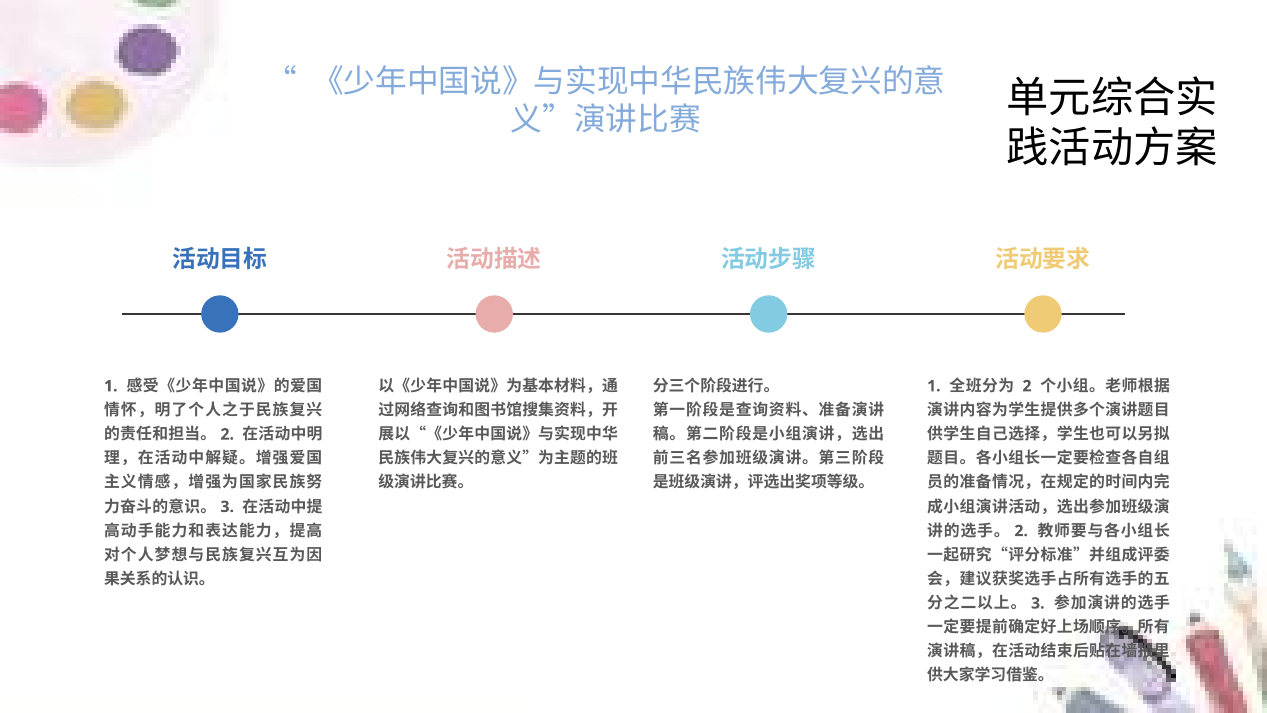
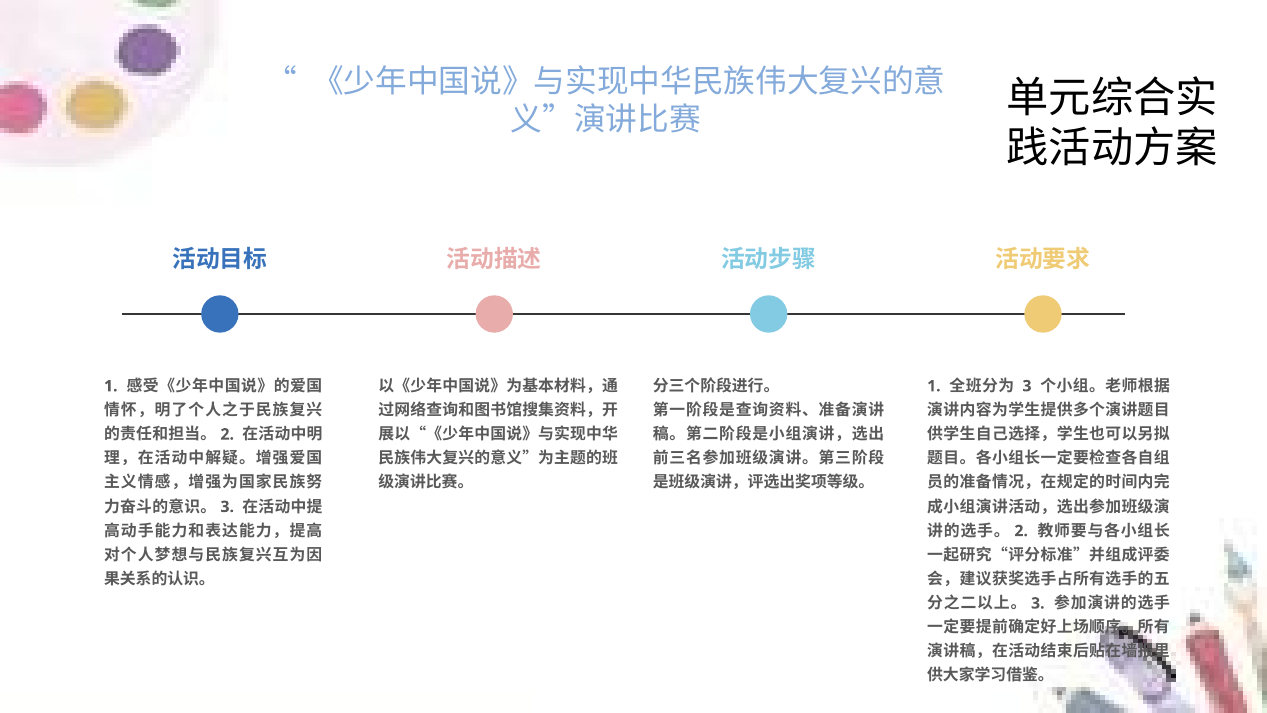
2: 2 -> 3 (1027, 386)
